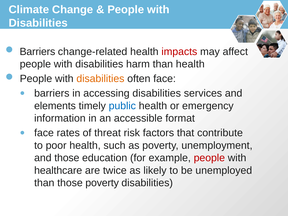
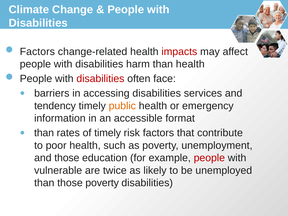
Barriers: Barriers -> Factors (37, 52)
disabilities colour: orange -> red (100, 79)
elements: elements -> tendency (55, 106)
public colour: blue -> orange (122, 106)
face: face -> than (44, 133)
of threat: threat -> timely (108, 133)
healthcare: healthcare -> vulnerable (58, 170)
